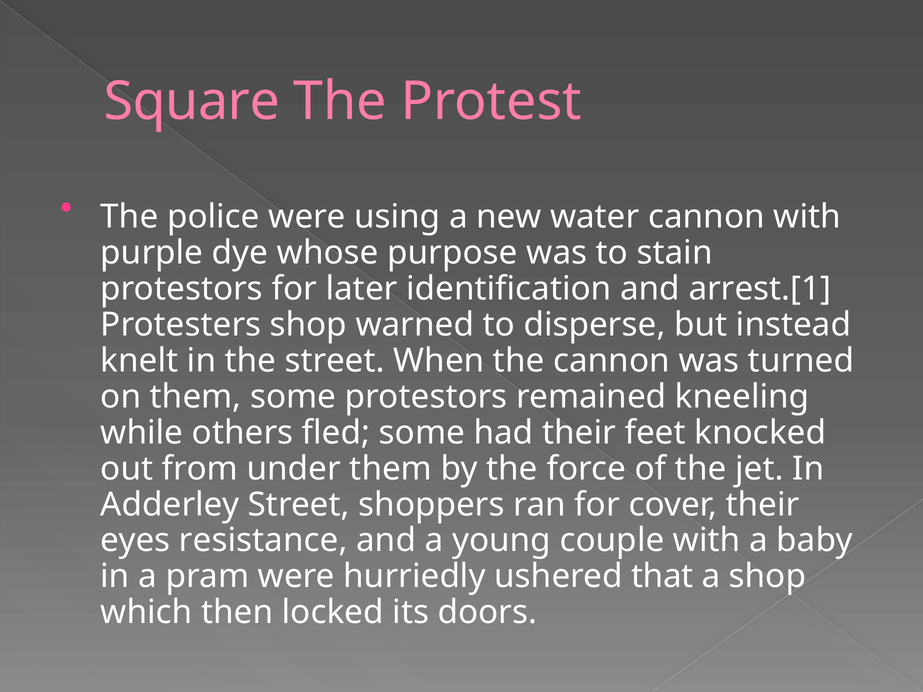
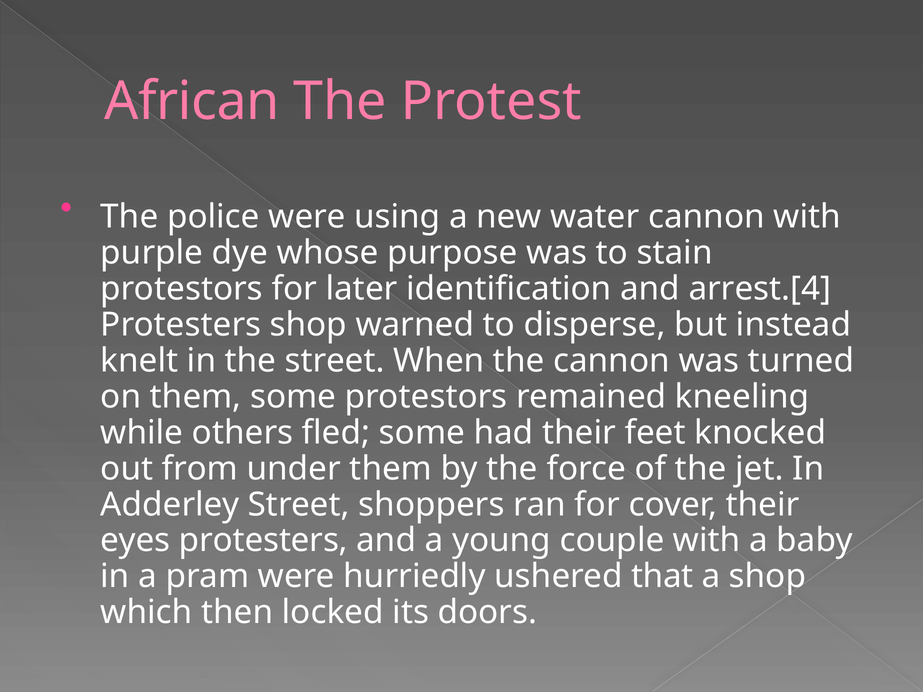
Square: Square -> African (192, 101)
arrest.[1: arrest.[1 -> arrest.[4 (760, 289)
eyes resistance: resistance -> protesters (263, 541)
